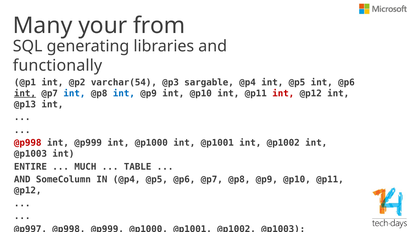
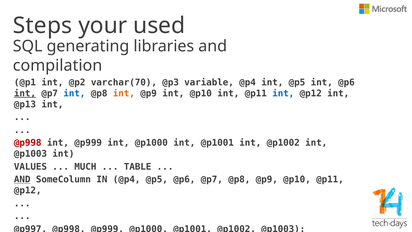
Many: Many -> Steps (43, 26)
from: from -> used (159, 26)
functionally: functionally -> compilation (58, 65)
varchar(54: varchar(54 -> varchar(70 (124, 82)
sargable: sargable -> variable (209, 82)
int colour: blue -> orange (124, 93)
int colour: red -> blue (283, 93)
ENTIRE: ENTIRE -> VALUES (30, 167)
AND underline: none -> present (22, 179)
